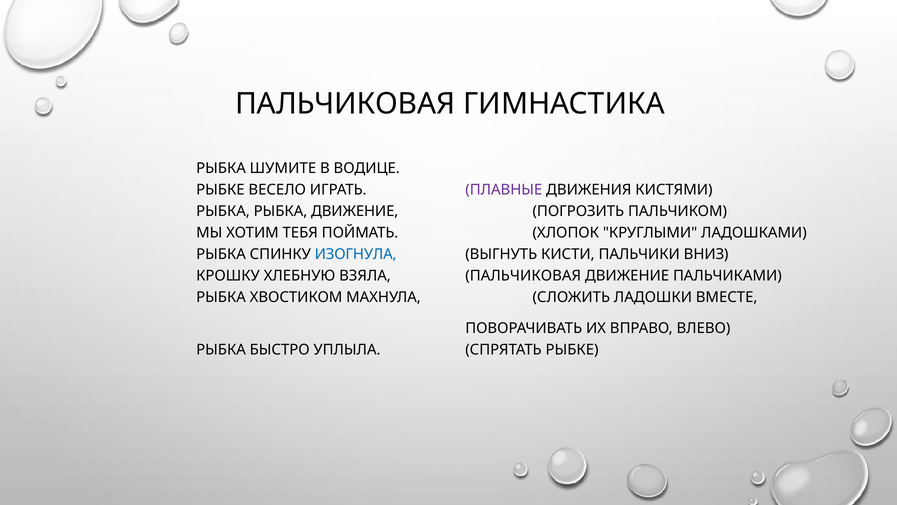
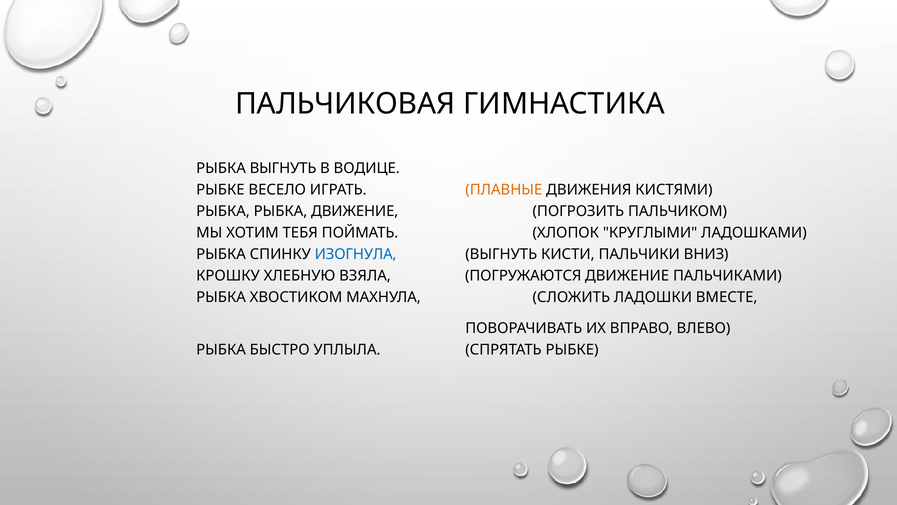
РЫБКА ШУМИТЕ: ШУМИТЕ -> ВЫГНУТЬ (283, 168)
ПЛАВНЫЕ colour: purple -> orange (504, 190)
ВЗЯЛА ПАЛЬЧИКОВАЯ: ПАЛЬЧИКОВАЯ -> ПОГРУЖАЮТСЯ (523, 276)
